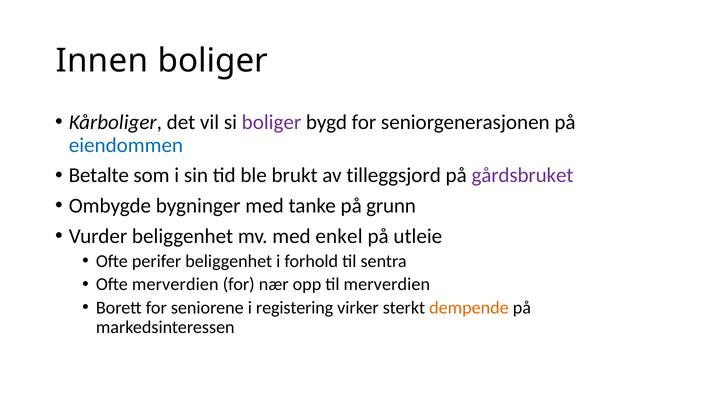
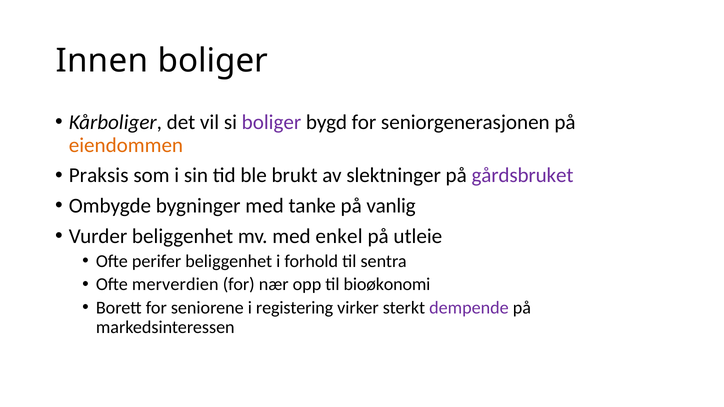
eiendommen colour: blue -> orange (126, 145)
Betalte: Betalte -> Praksis (99, 176)
tilleggsjord: tilleggsjord -> slektninger (394, 176)
grunn: grunn -> vanlig (391, 206)
til merverdien: merverdien -> bioøkonomi (387, 285)
dempende colour: orange -> purple (469, 308)
